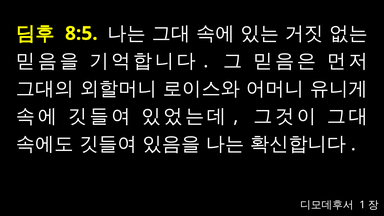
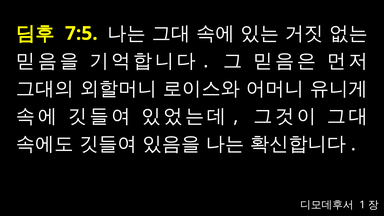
8:5: 8:5 -> 7:5 (81, 33)
